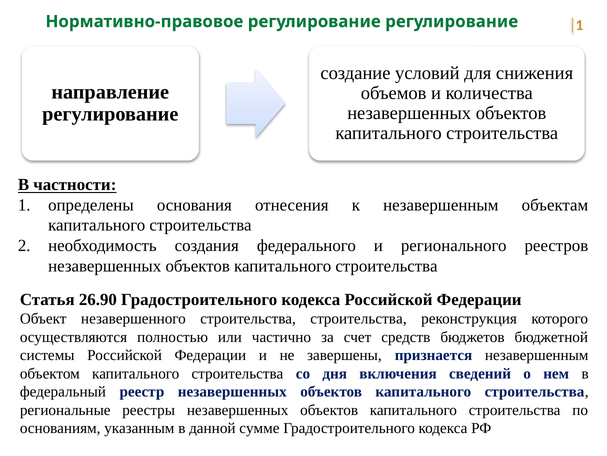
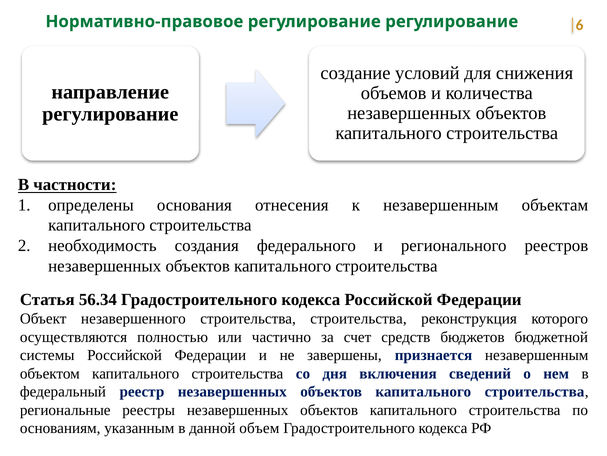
регулирование 1: 1 -> 6 (580, 25)
26.90: 26.90 -> 56.34 (98, 299)
сумме: сумме -> объем (259, 428)
